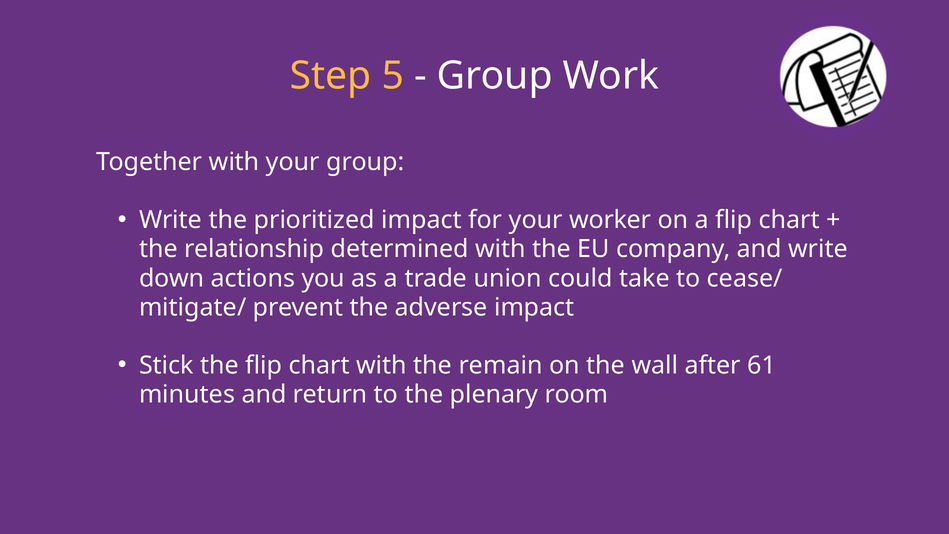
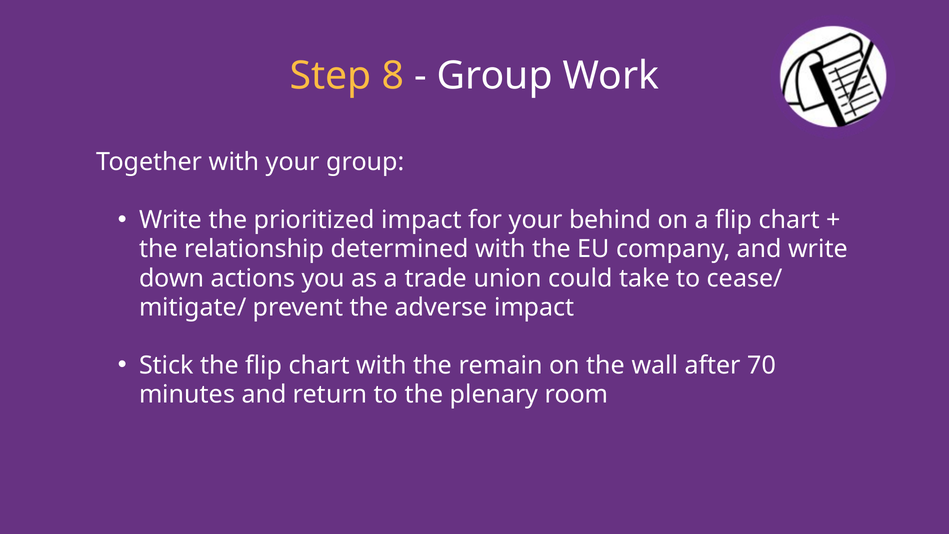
5: 5 -> 8 (393, 76)
worker: worker -> behind (610, 220)
61: 61 -> 70 (762, 365)
